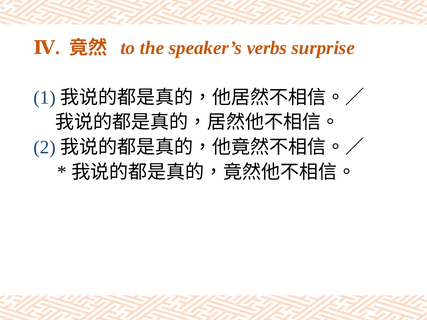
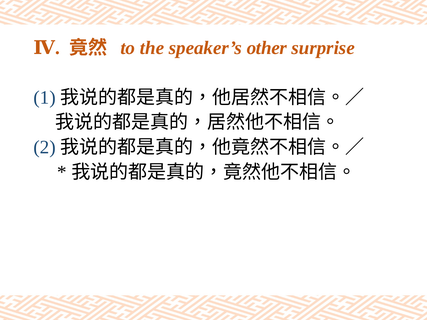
verbs: verbs -> other (267, 48)
